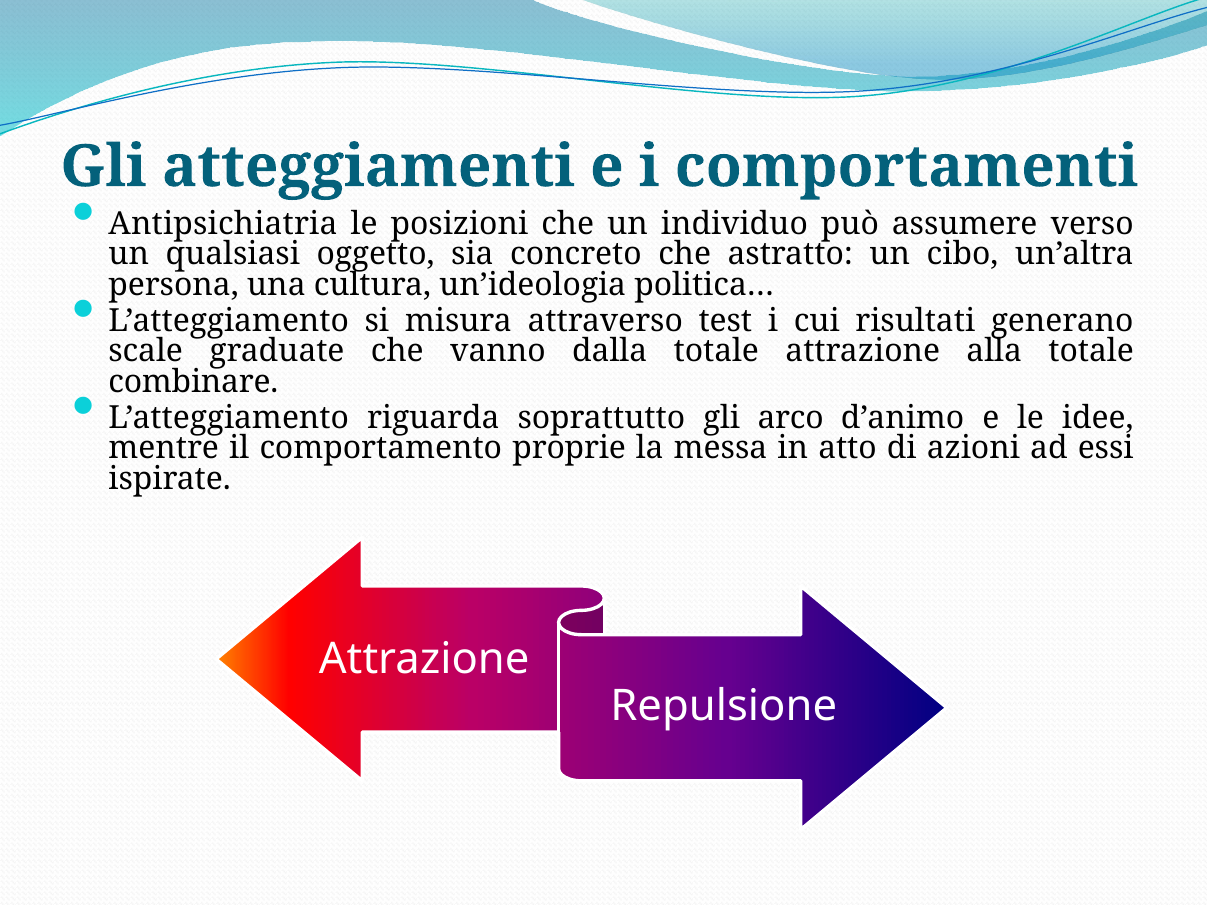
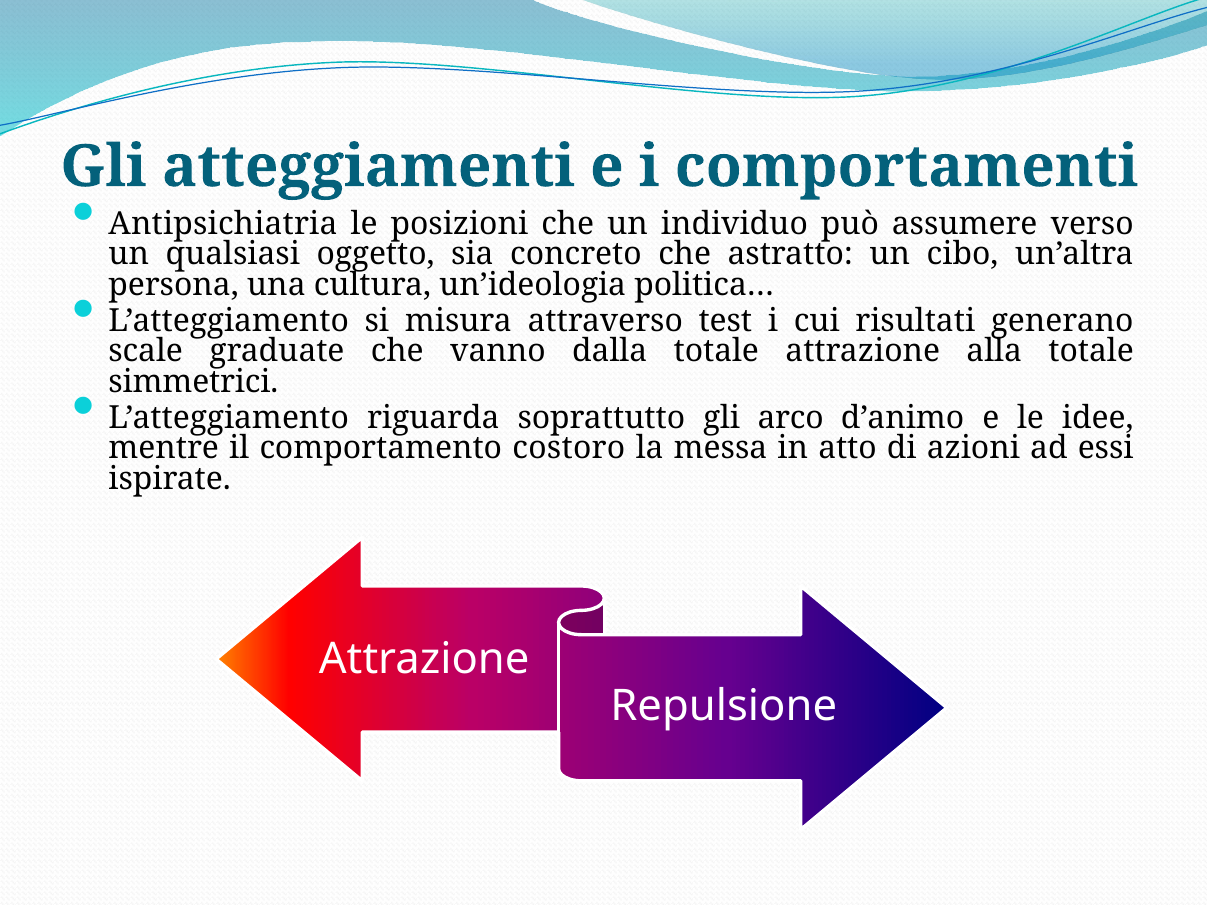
combinare: combinare -> simmetrici (193, 382)
proprie: proprie -> costoro (569, 449)
